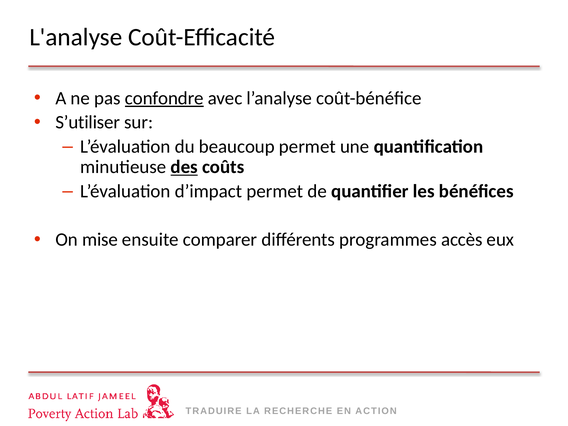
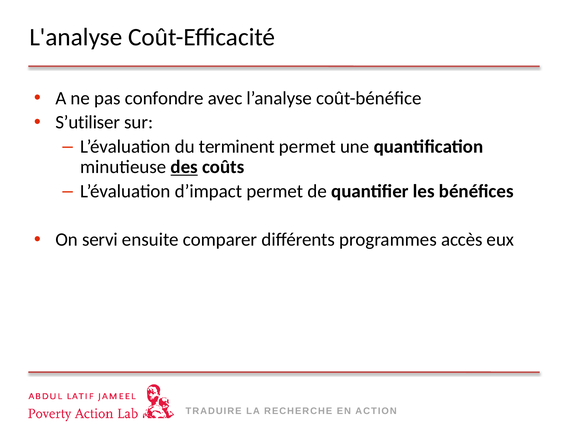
confondre underline: present -> none (164, 98)
beaucoup: beaucoup -> terminent (237, 147)
mise: mise -> servi (100, 240)
